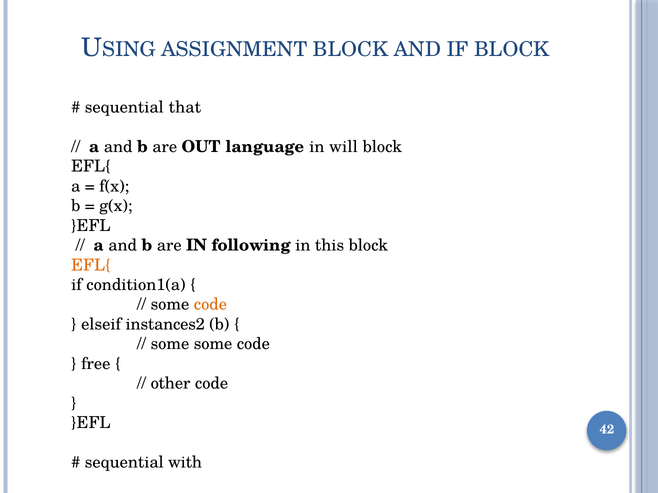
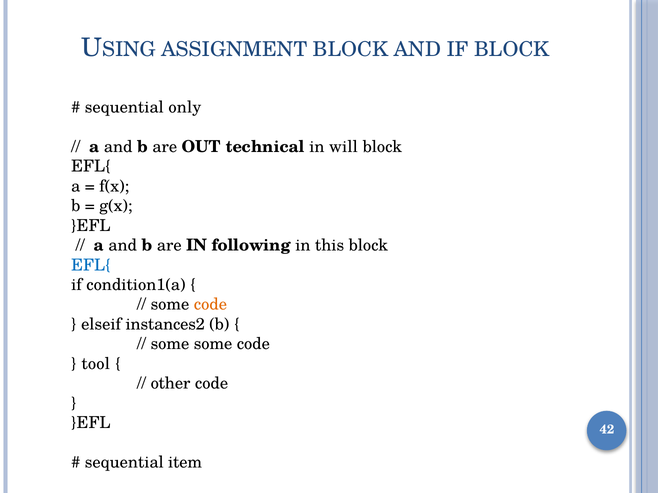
that: that -> only (185, 107)
language: language -> technical (265, 147)
EFL{ colour: orange -> blue (91, 265)
free: free -> tool (96, 364)
with: with -> item (185, 463)
